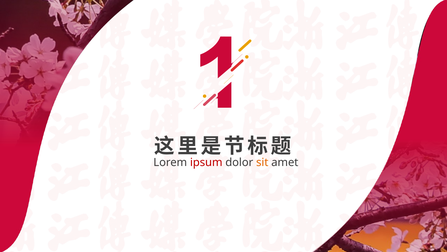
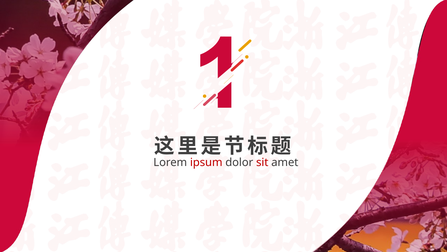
sit colour: orange -> red (262, 162)
